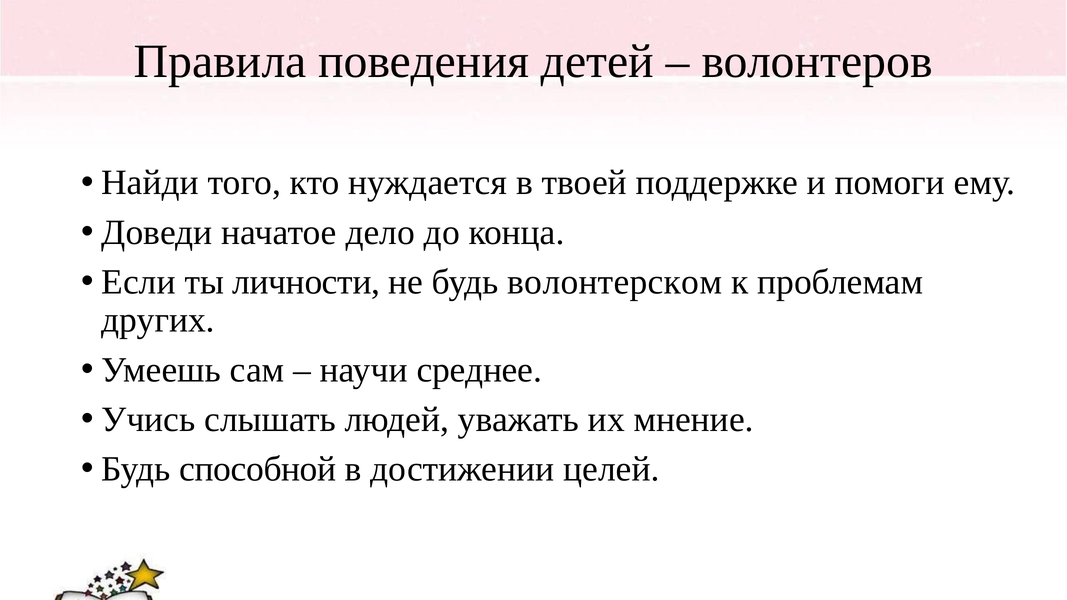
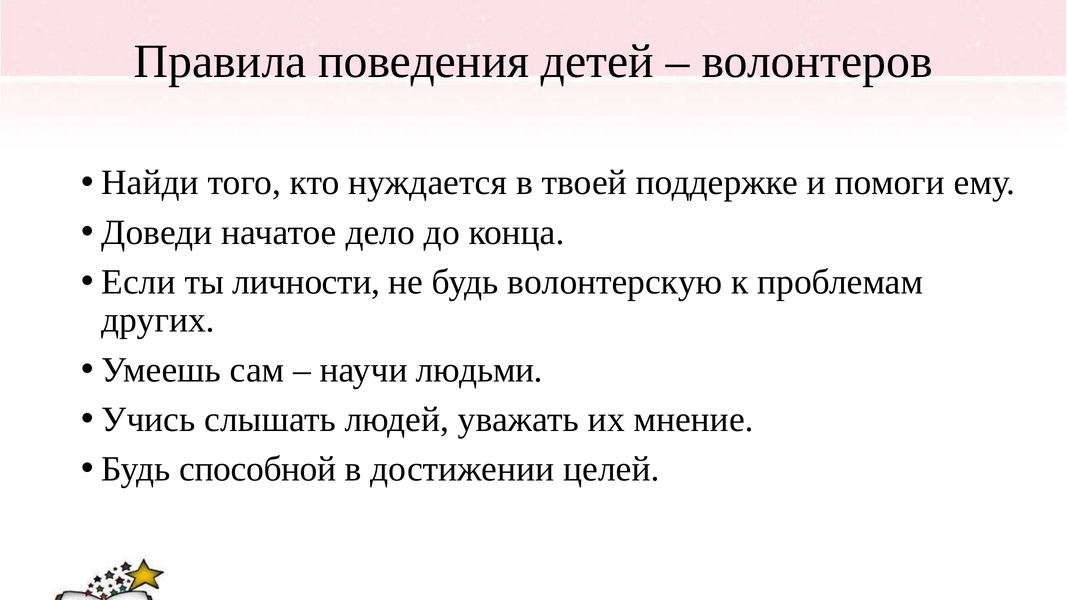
волонтерском: волонтерском -> волонтерскую (615, 282)
среднее: среднее -> людьми (479, 370)
